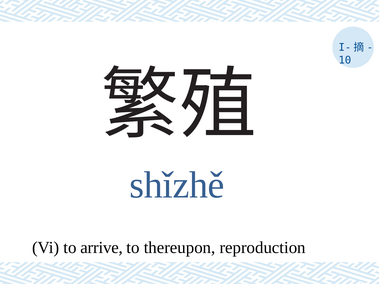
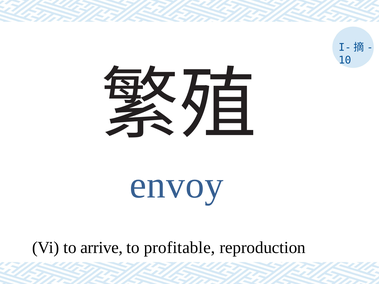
shǐzhě: shǐzhě -> envoy (177, 185)
thereupon: thereupon -> profitable (180, 248)
